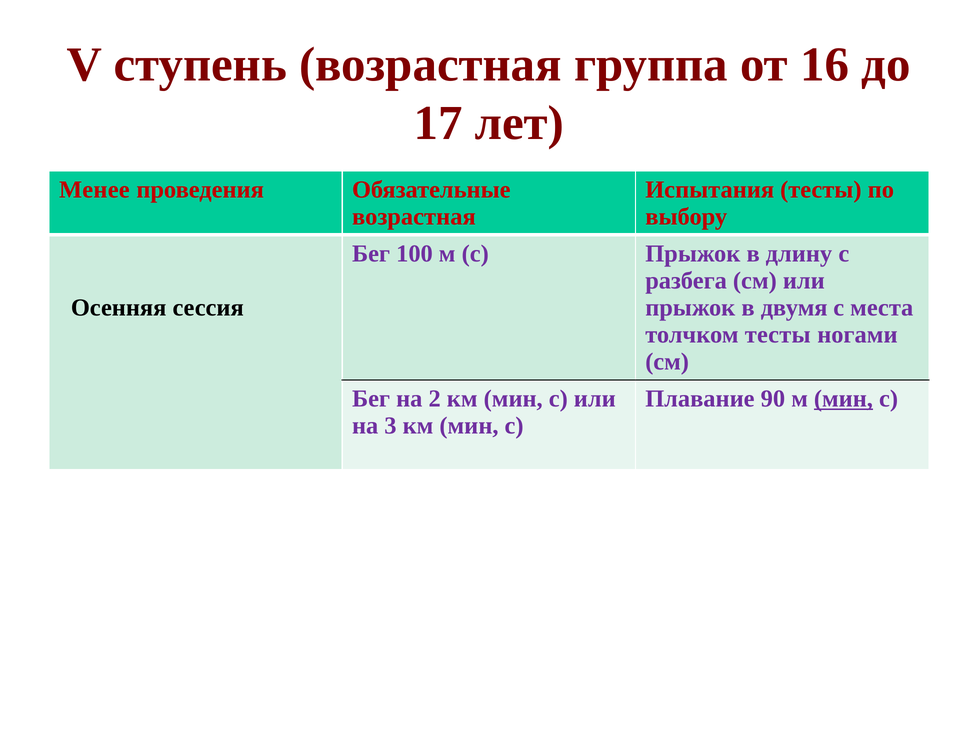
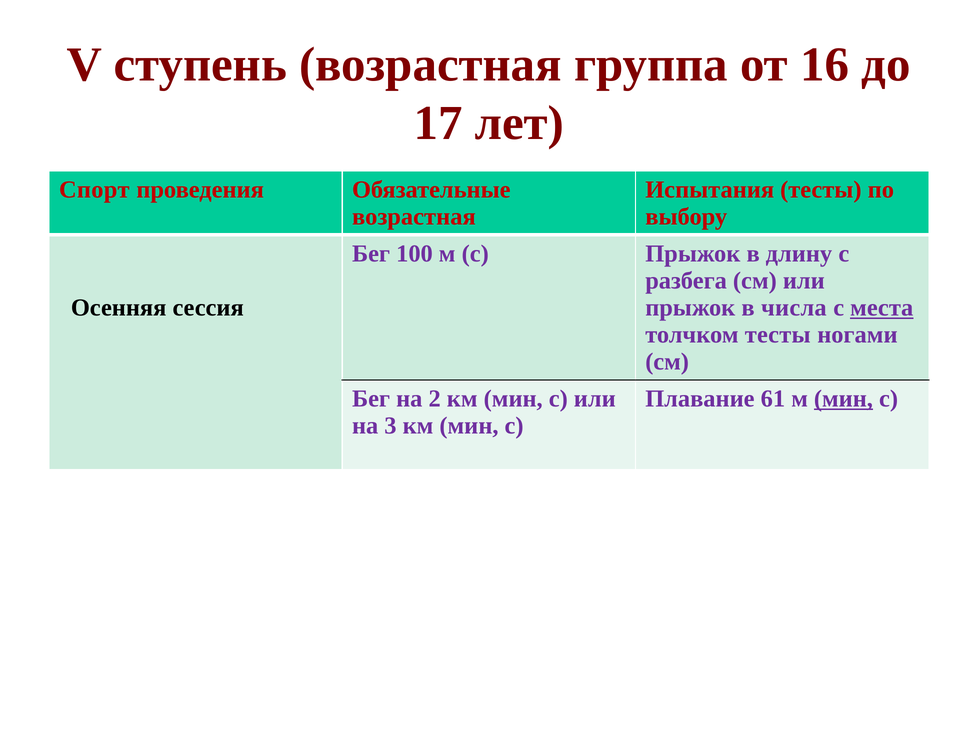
Менее: Менее -> Спорт (94, 190)
двумя: двумя -> числа (794, 308)
места underline: none -> present (882, 308)
90: 90 -> 61 (773, 399)
